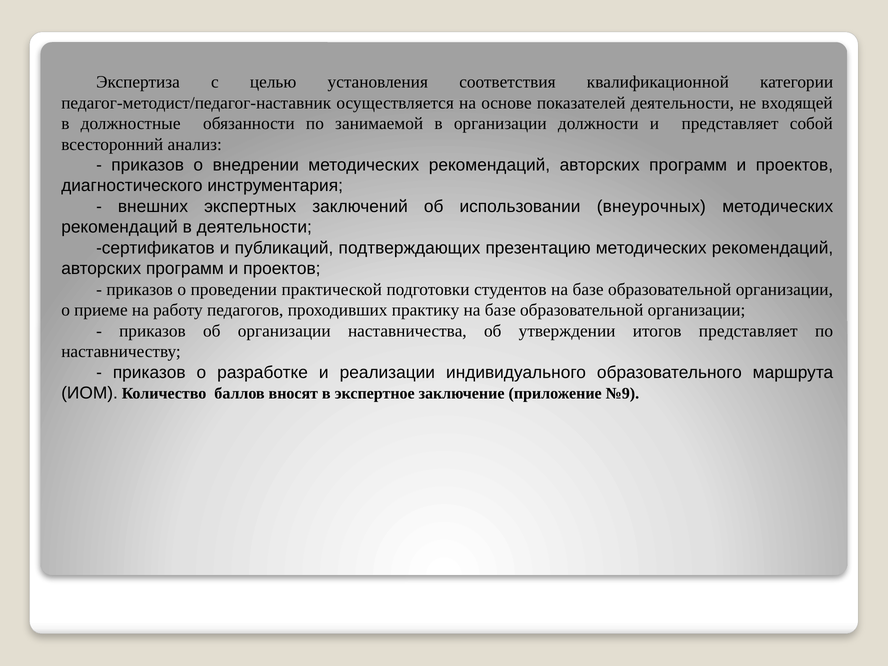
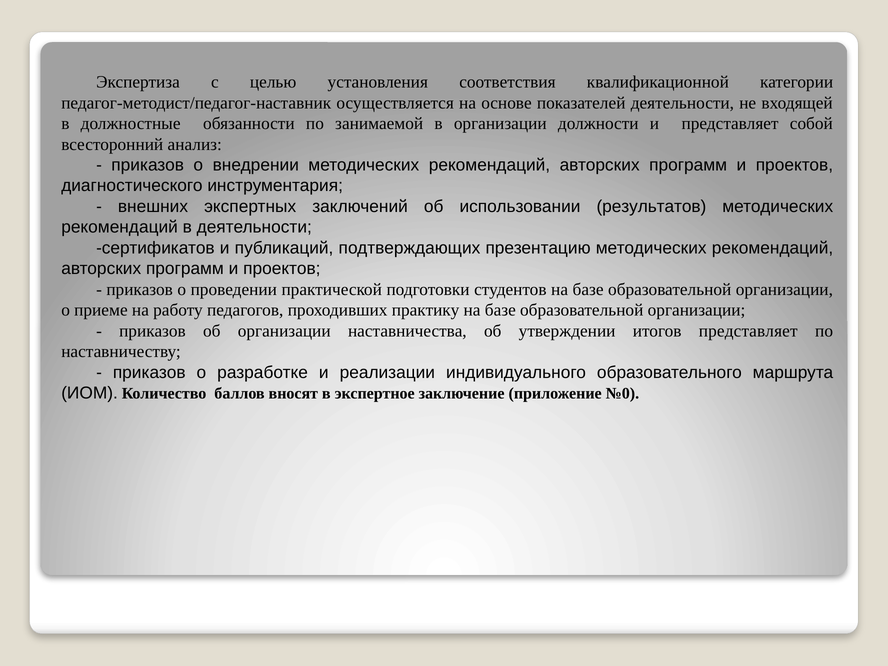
внеурочных: внеурочных -> результатов (651, 207)
№9: №9 -> №0 (622, 394)
